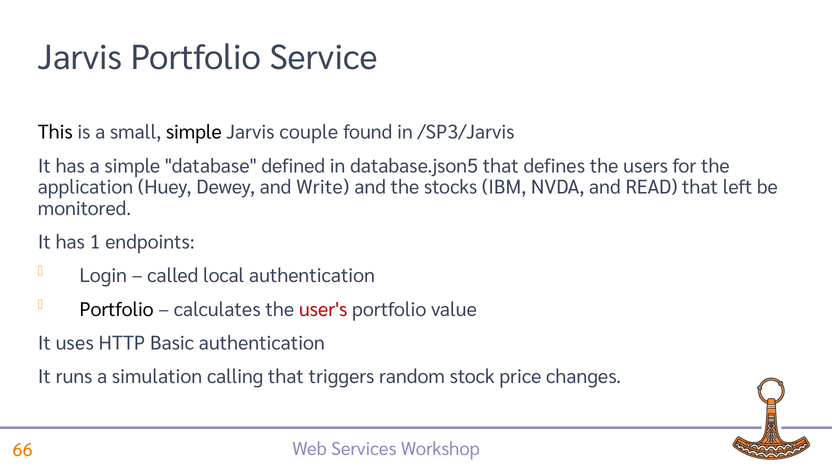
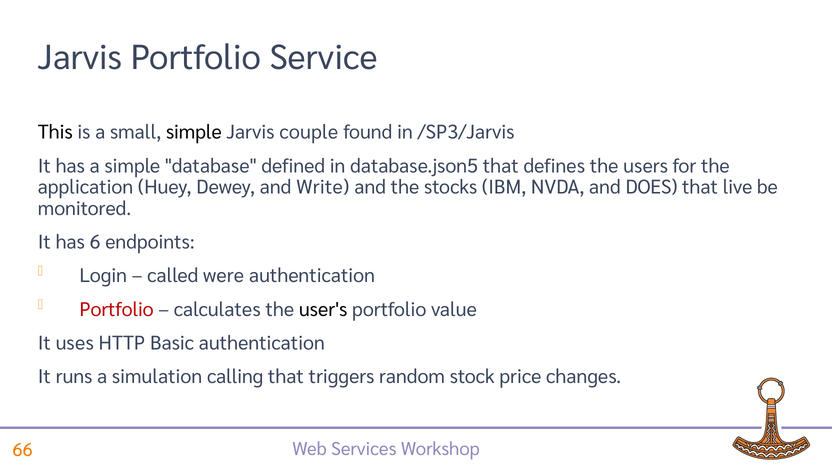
READ: READ -> DOES (651, 187)
left: left -> live (738, 187)
1: 1 -> 6 (95, 242)
local: local -> were (224, 276)
Portfolio colour: black -> red (117, 310)
user's colour: red -> black (323, 310)
